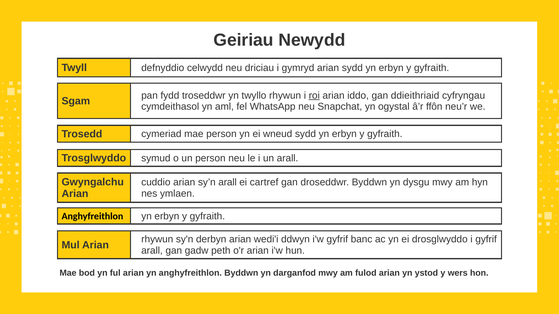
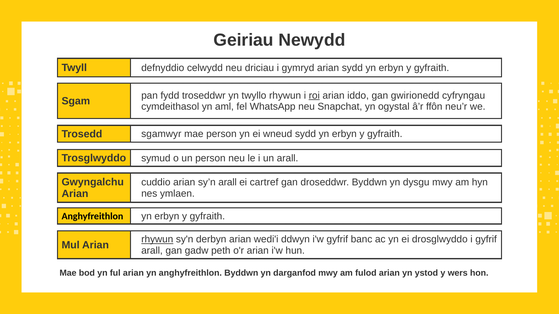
ddieithriaid: ddieithriaid -> gwirionedd (415, 96)
cymeriad: cymeriad -> sgamwyr (161, 134)
rhywun underline: none -> present (157, 240)
